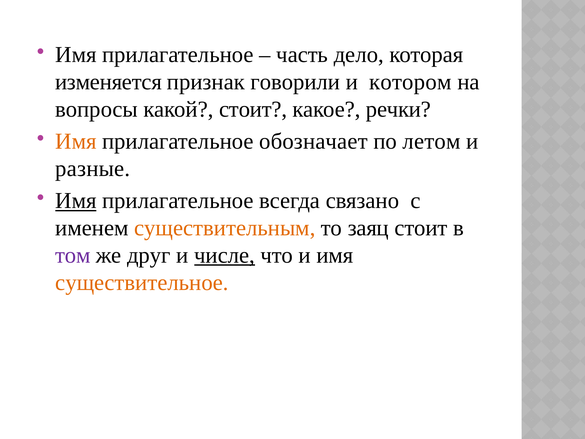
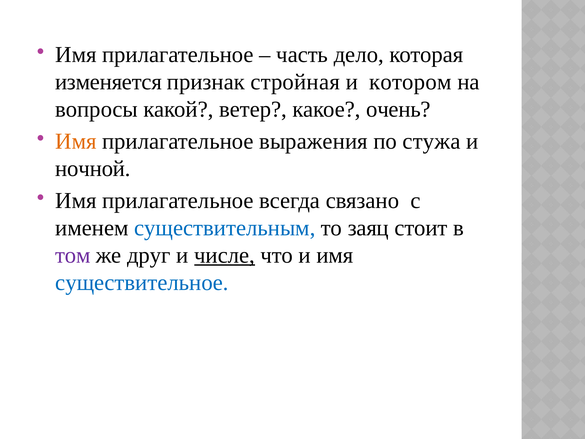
говорили: говорили -> стройная (295, 82)
какой стоит: стоит -> ветер (253, 109)
речки: речки -> очень (398, 109)
обозначает: обозначает -> выражения (313, 141)
летом: летом -> стужа (432, 141)
разные: разные -> ночной (93, 168)
Имя underline: present -> none (76, 201)
существительным colour: orange -> blue (225, 228)
существительное colour: orange -> blue (142, 282)
